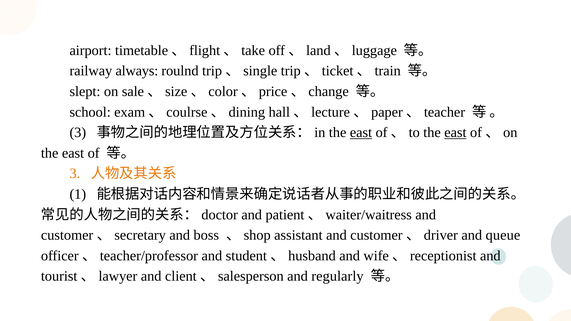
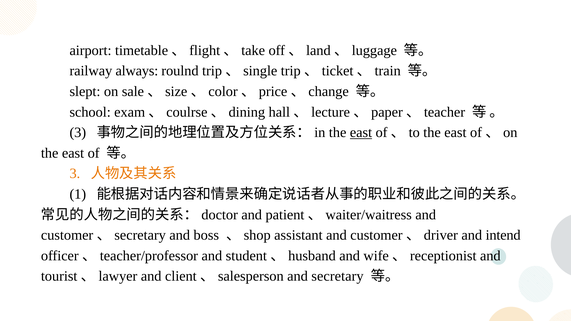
east underline: present -> none (455, 133)
queue: queue -> intend (503, 235)
regularly: regularly -> secretary (337, 276)
